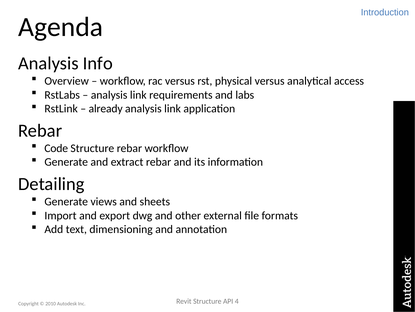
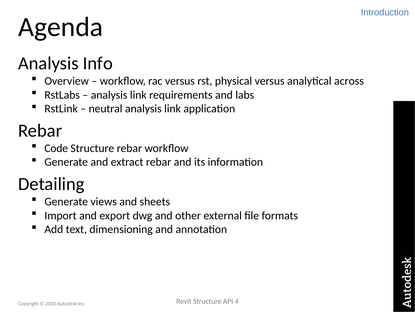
access: access -> across (349, 81)
already: already -> neutral (106, 108)
